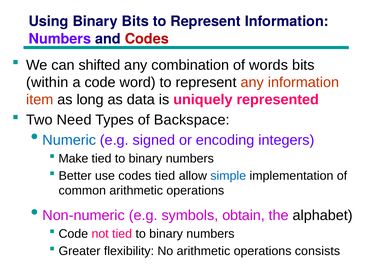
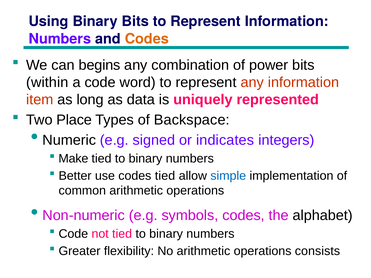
Codes colour: red -> orange (147, 39)
shifted: shifted -> begins (100, 65)
words: words -> power (269, 65)
Need: Need -> Place (74, 120)
Numeric colour: blue -> black (69, 140)
encoding: encoding -> indicates (225, 140)
symbols obtain: obtain -> codes (244, 216)
